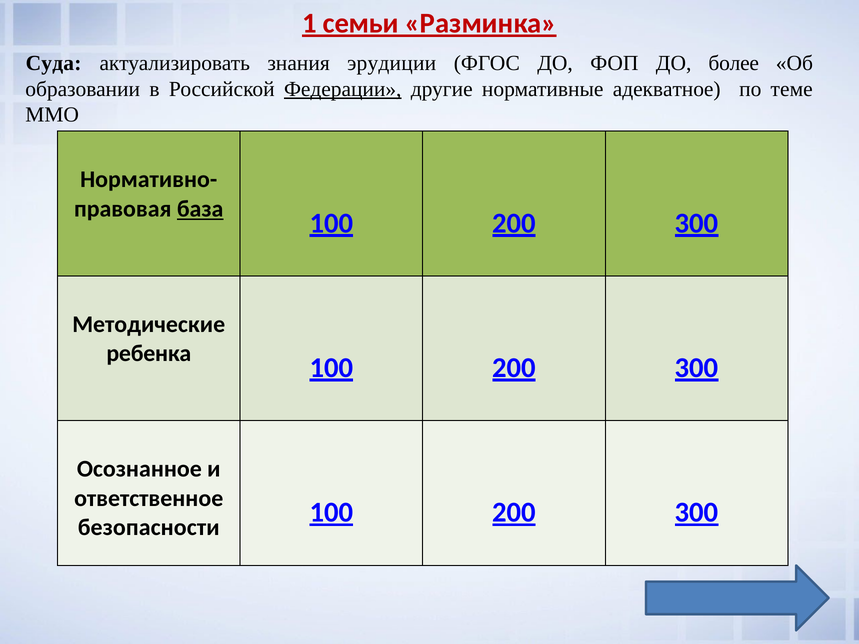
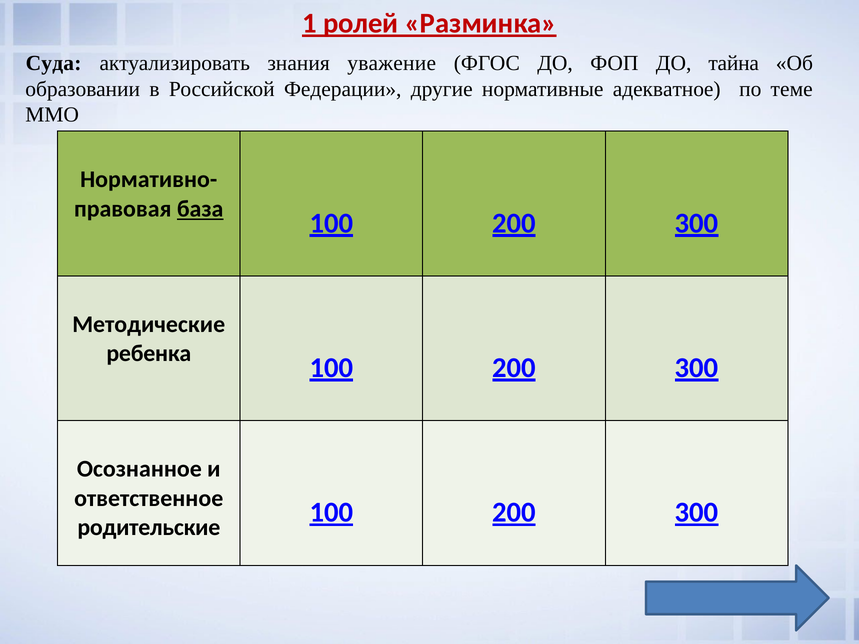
семьи: семьи -> ролей (361, 23)
эрудиции: эрудиции -> уважение (392, 63)
более: более -> тайна (734, 63)
Федерации underline: present -> none (343, 89)
безопасности: безопасности -> родительские (149, 528)
